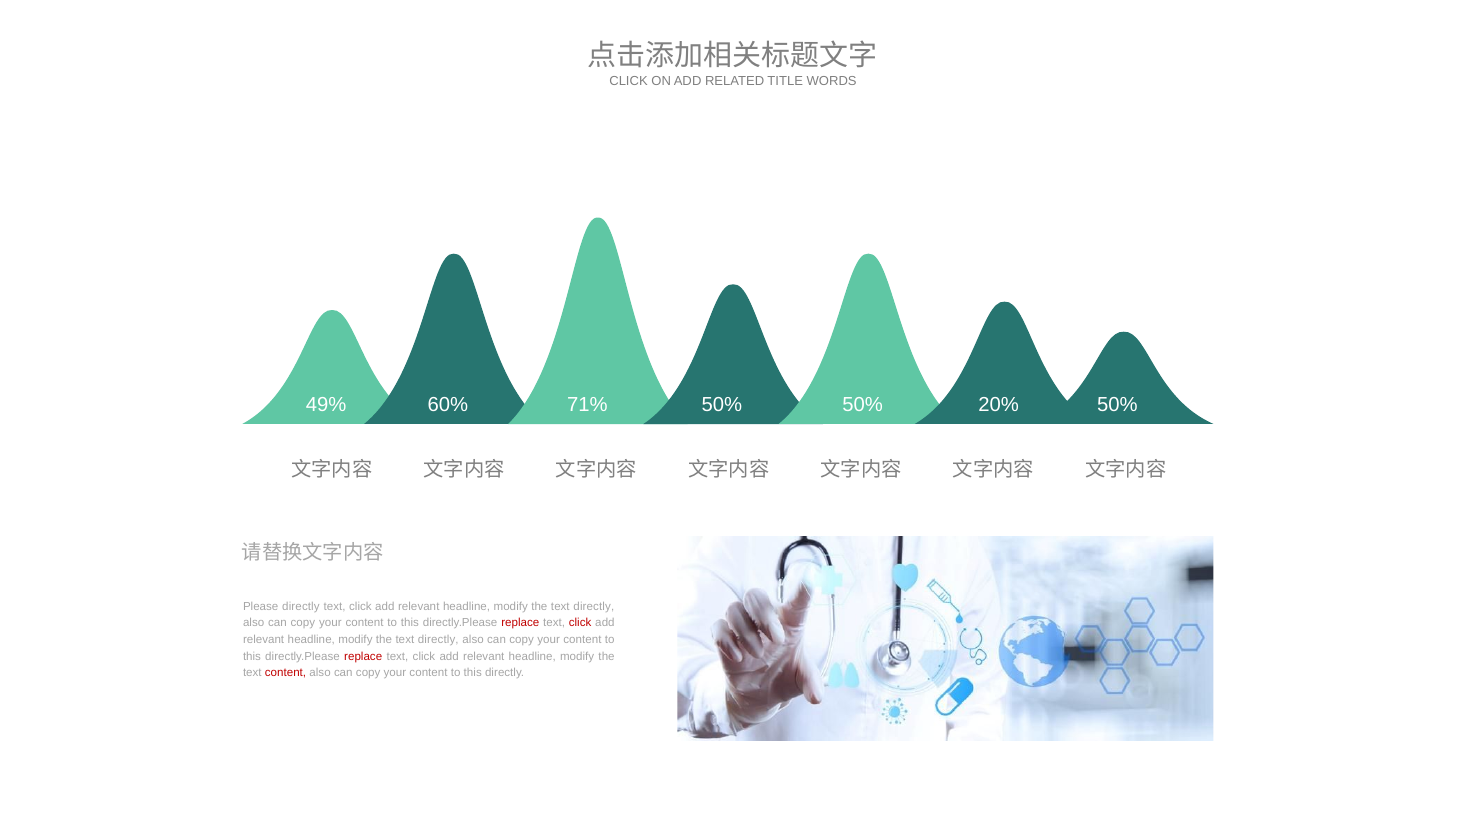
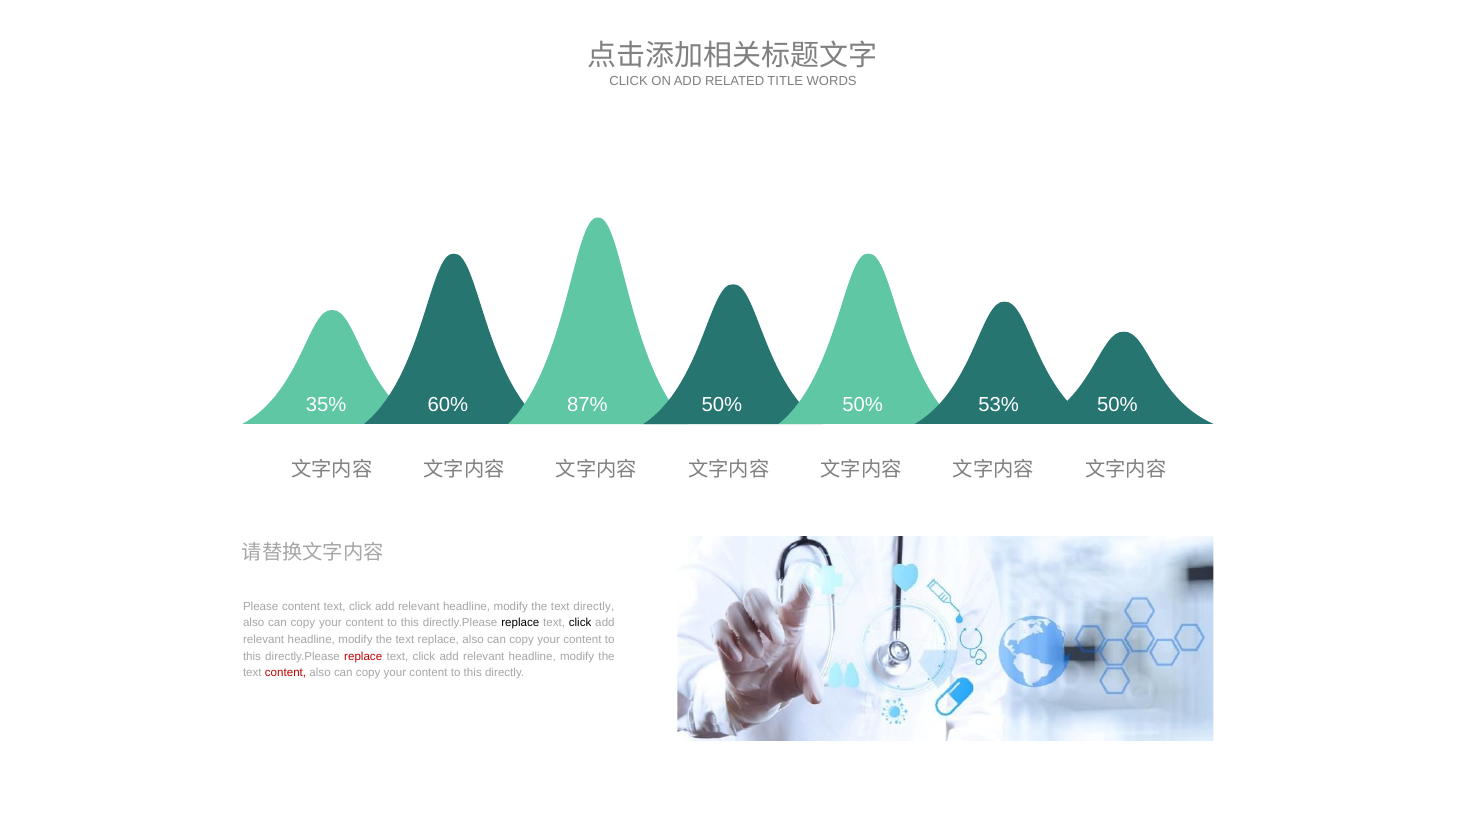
49%: 49% -> 35% (326, 405)
71%: 71% -> 87% (587, 405)
20%: 20% -> 53% (999, 405)
Please directly: directly -> content (301, 606)
replace colour: red -> black (520, 623)
click colour: red -> black (580, 623)
directly: directly -> replace (438, 639)
